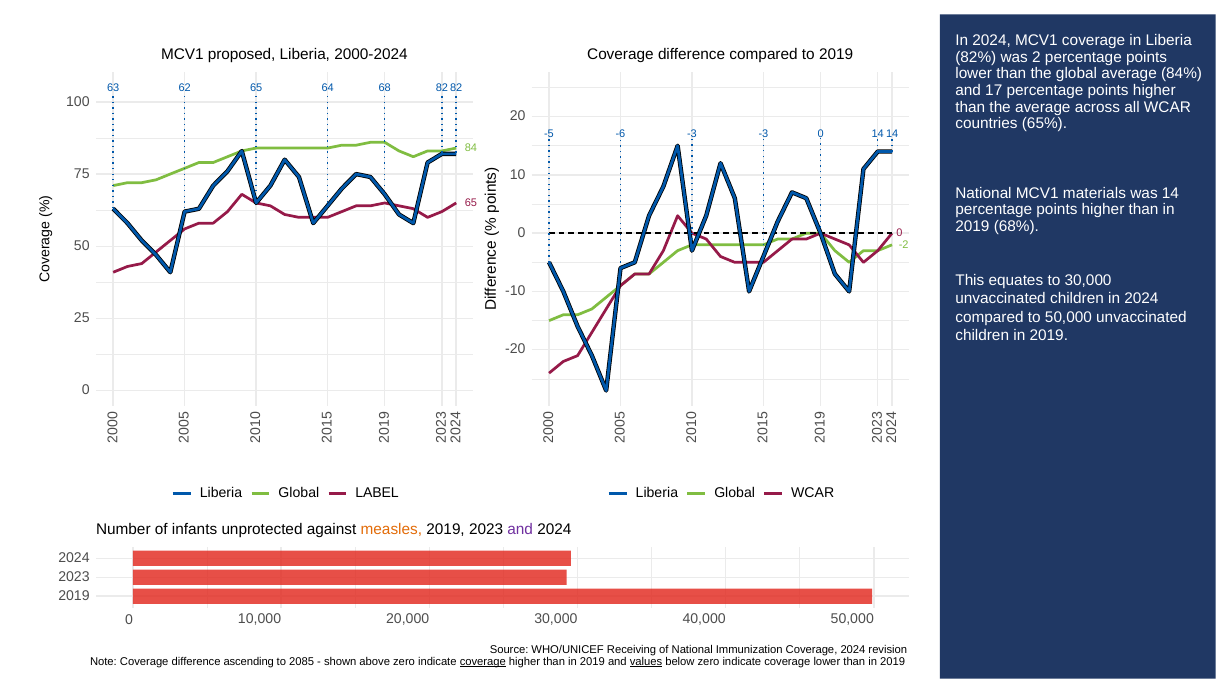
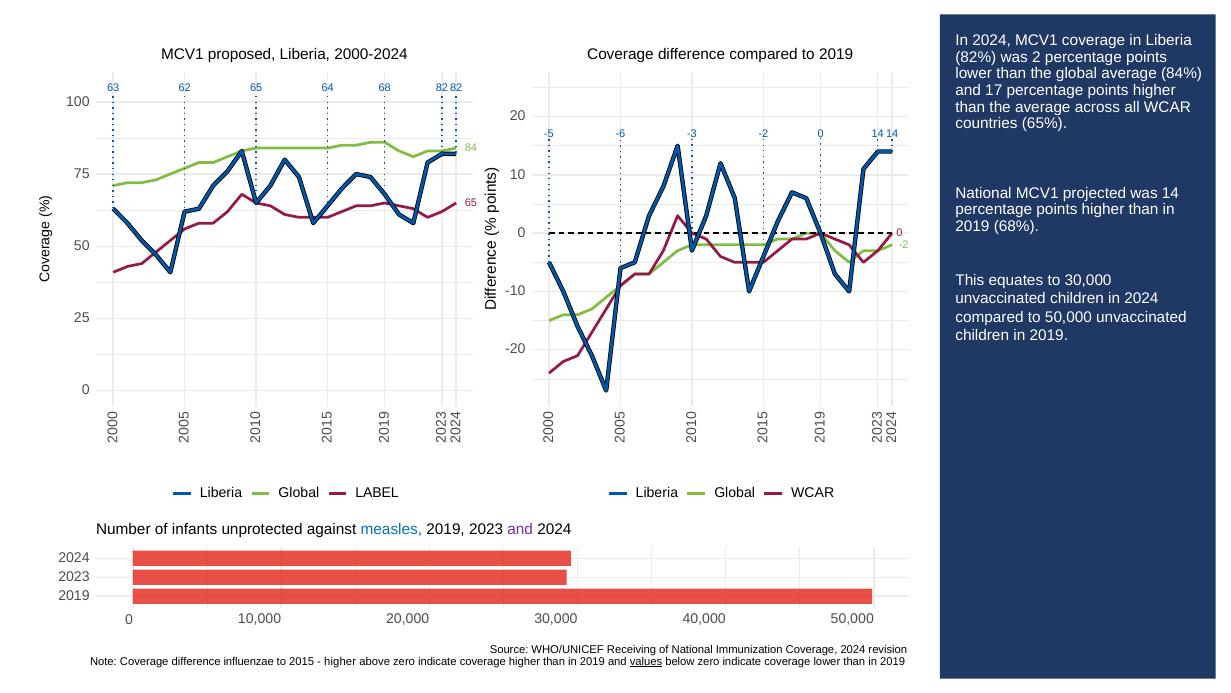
-3 -3: -3 -> -2 (763, 134)
materials: materials -> projected (1095, 193)
measles colour: orange -> blue (391, 529)
ascending: ascending -> influenzae (249, 661)
2085: 2085 -> 2015 (302, 661)
shown: shown -> higher (340, 661)
coverage underline: present -> none (483, 661)
